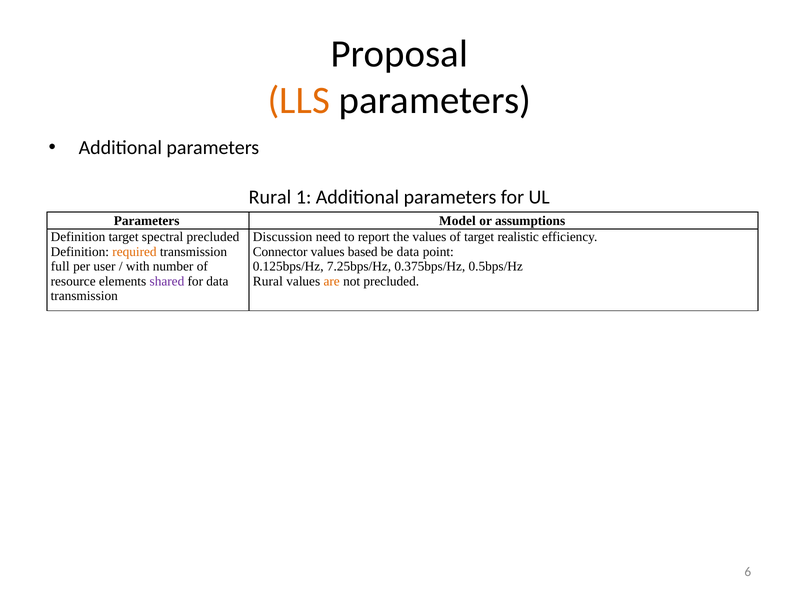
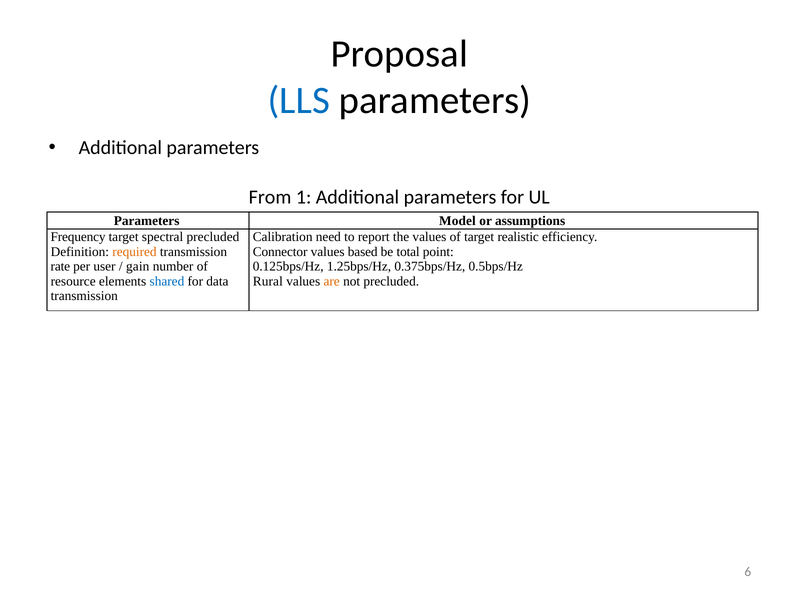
LLS colour: orange -> blue (299, 101)
Rural: Rural -> From (270, 197)
Definition: Definition -> Frequency (78, 237)
Discussion: Discussion -> Calibration (283, 237)
be data: data -> total (408, 252)
full: full -> rate (60, 267)
with: with -> gain (138, 267)
7.25bps/Hz: 7.25bps/Hz -> 1.25bps/Hz (359, 267)
shared colour: purple -> blue (167, 281)
